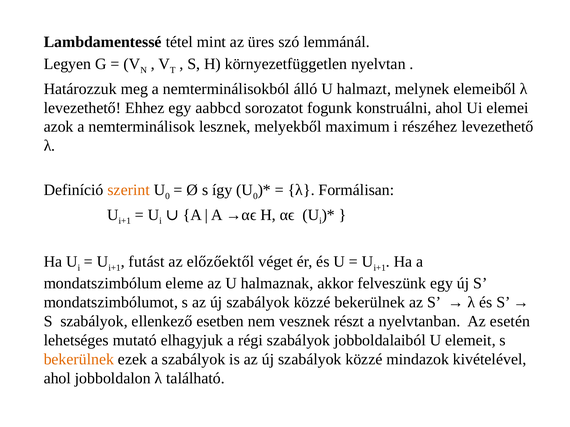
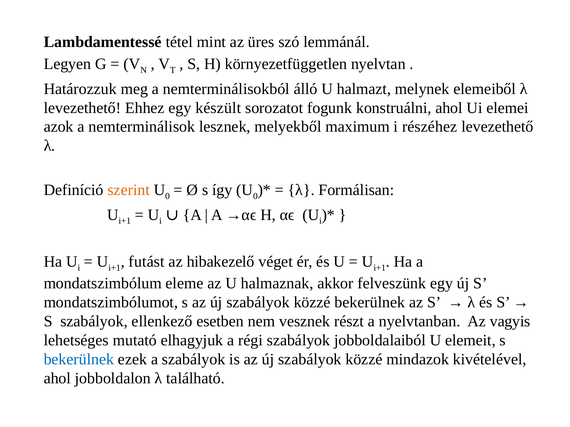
aabbcd: aabbcd -> készült (218, 108)
előzőektől: előzőektől -> hibakezelő (221, 262)
esetén: esetén -> vagyis (510, 322)
bekerülnek colour: orange -> blue (79, 360)
